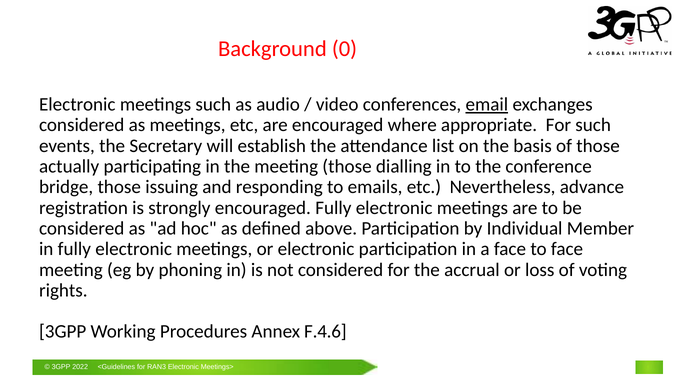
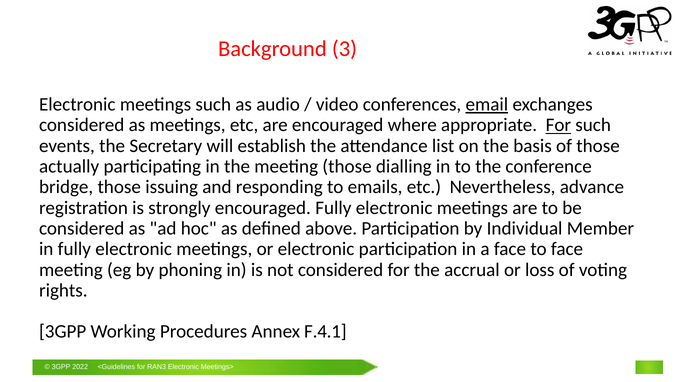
Background 0: 0 -> 3 (344, 49)
For underline: none -> present (558, 125)
F.4.6: F.4.6 -> F.4.1 (325, 332)
